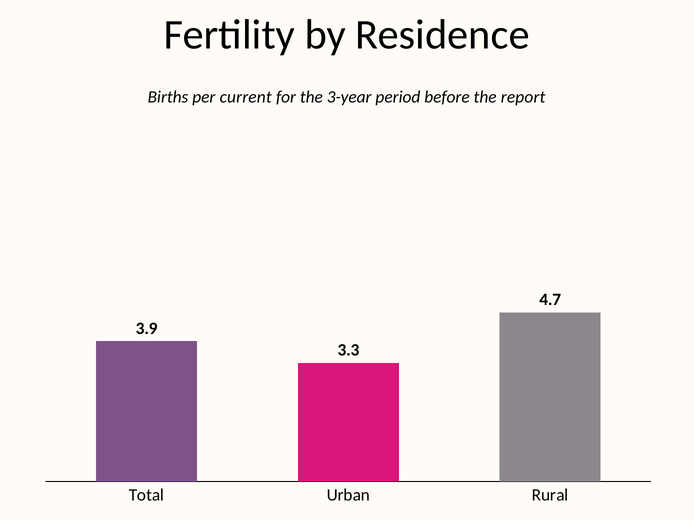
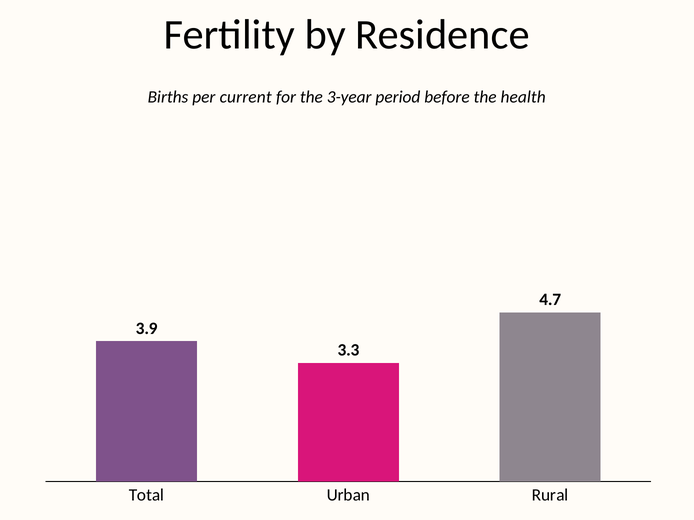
report: report -> health (523, 97)
